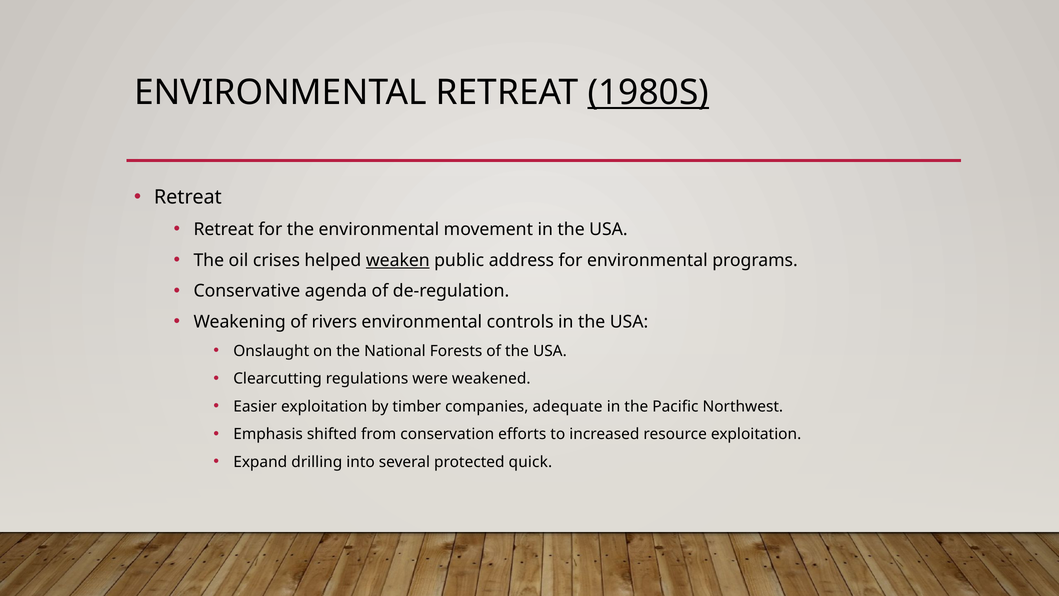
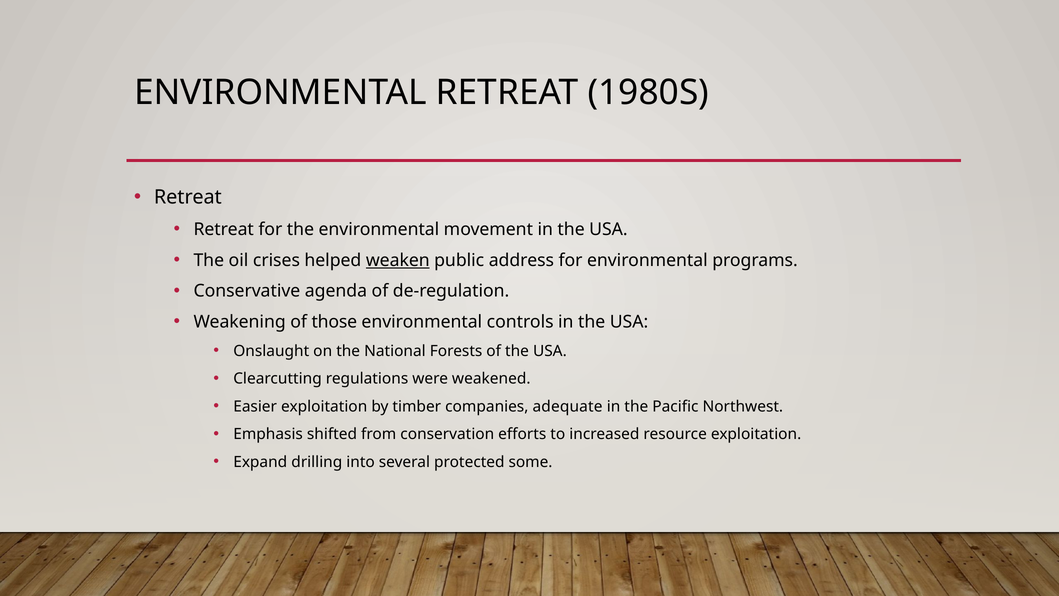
1980S underline: present -> none (648, 93)
rivers: rivers -> those (334, 322)
quick: quick -> some (531, 462)
